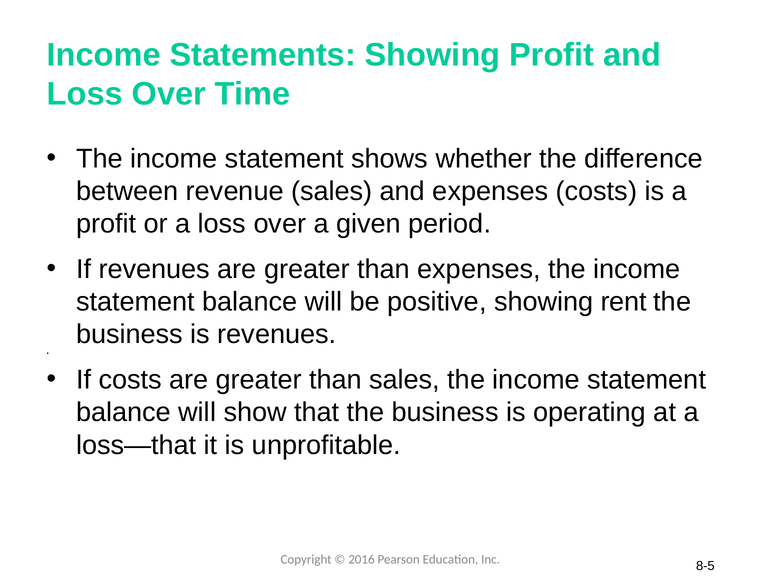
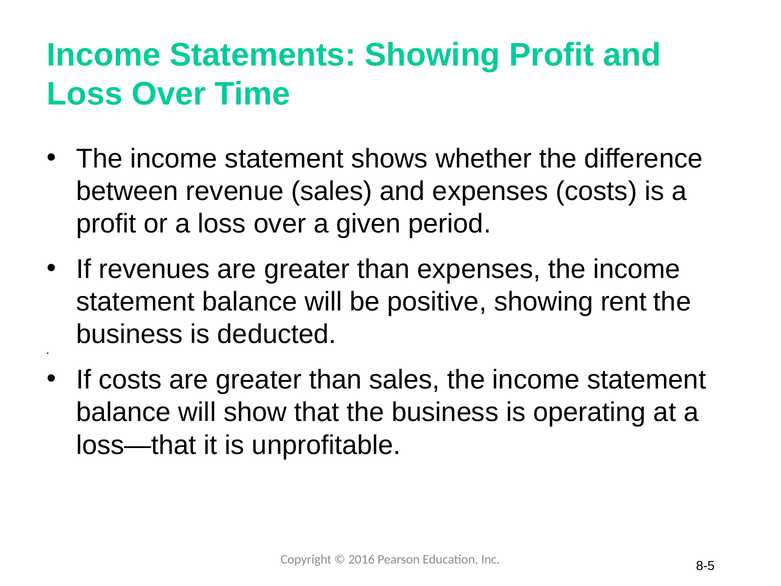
is revenues: revenues -> deducted (277, 334)
